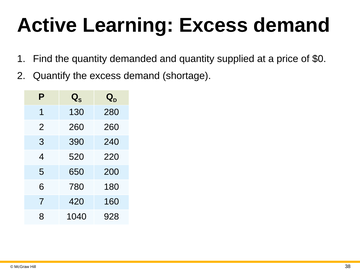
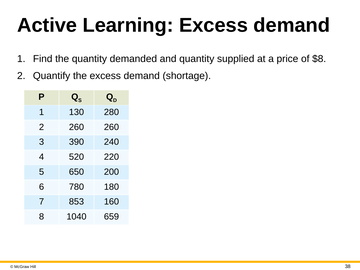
$0: $0 -> $8 (319, 59)
420: 420 -> 853 (76, 202)
928: 928 -> 659 (111, 217)
